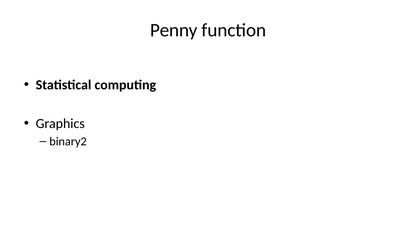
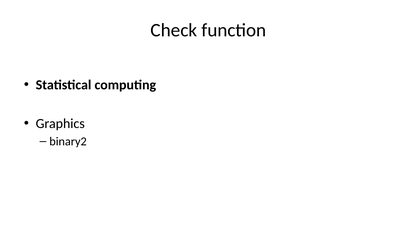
Penny: Penny -> Check (174, 30)
